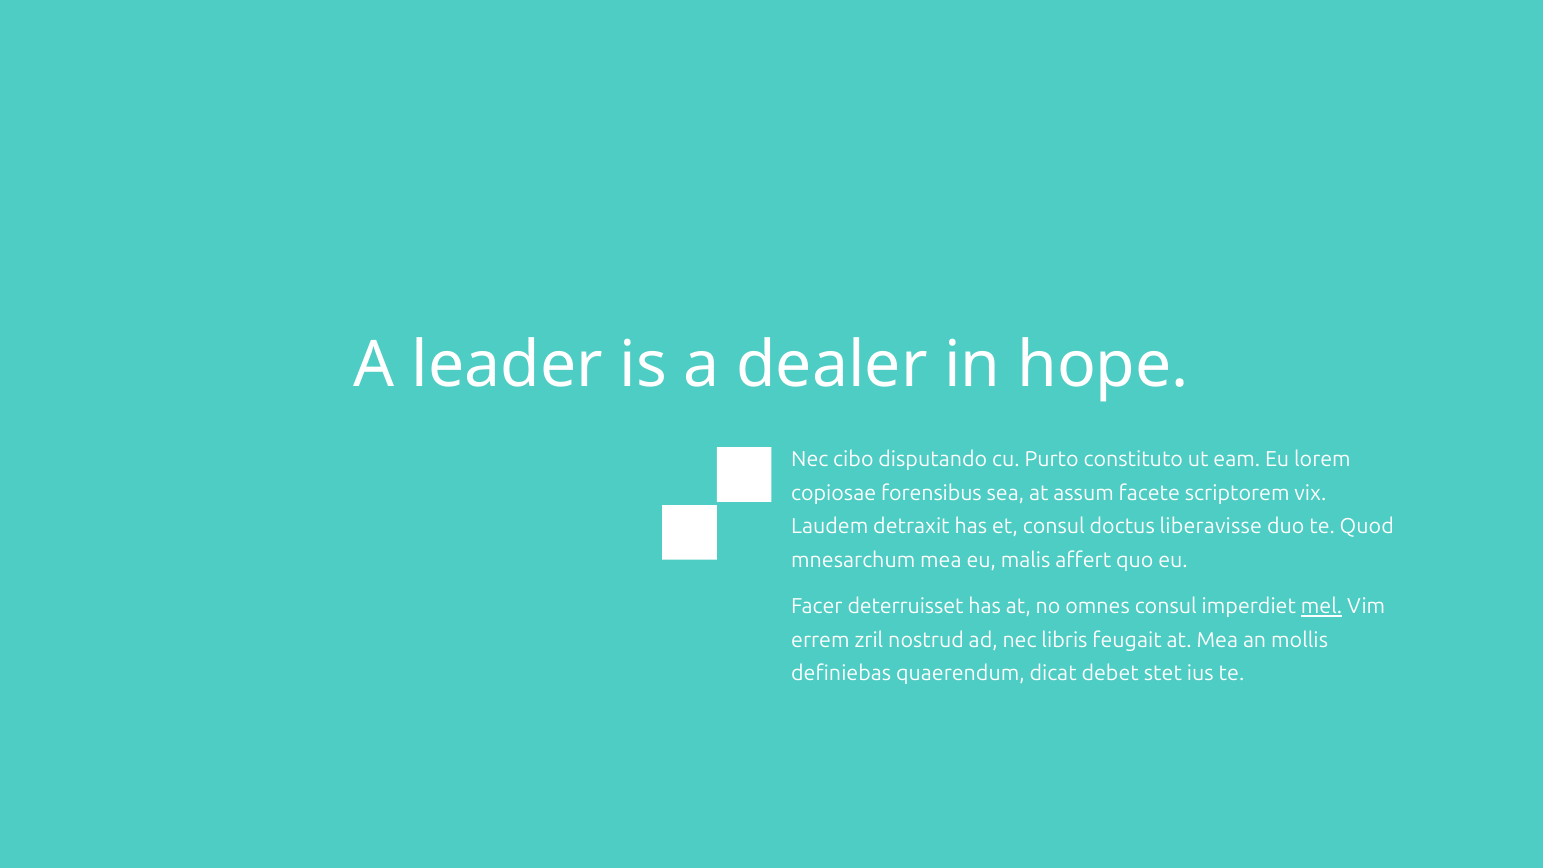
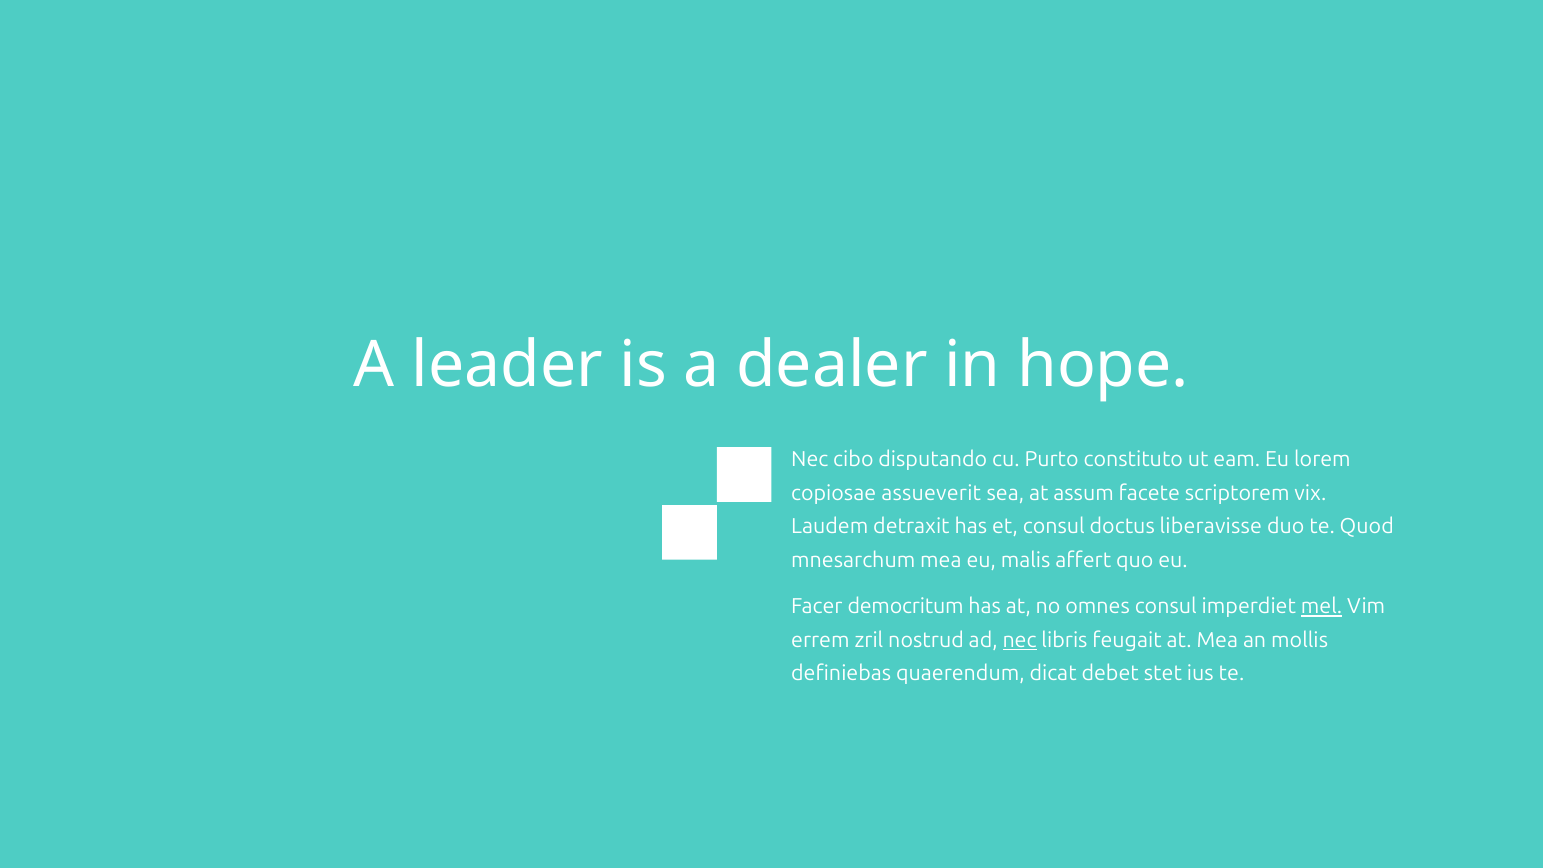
forensibus: forensibus -> assueverit (931, 493)
deterruisset: deterruisset -> democritum (906, 607)
nec underline: none -> present (1020, 640)
